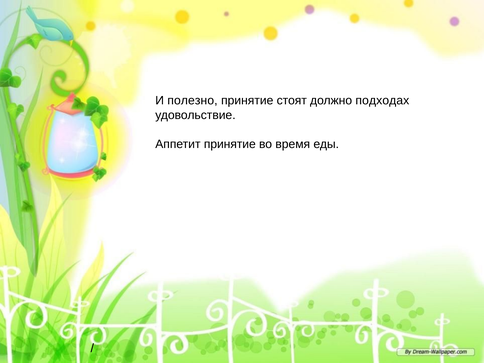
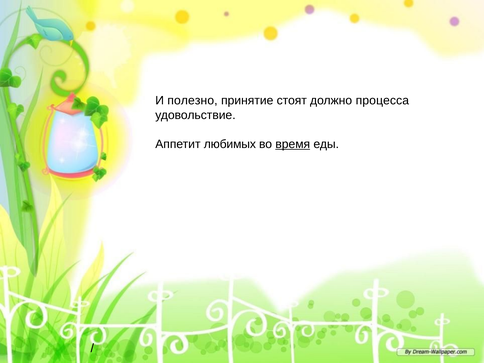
подходах: подходах -> процесса (382, 101)
Аппетит принятие: принятие -> любимых (230, 144)
время underline: none -> present (293, 144)
